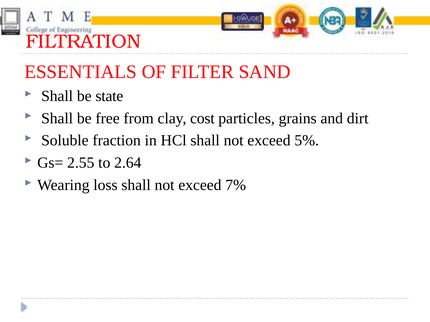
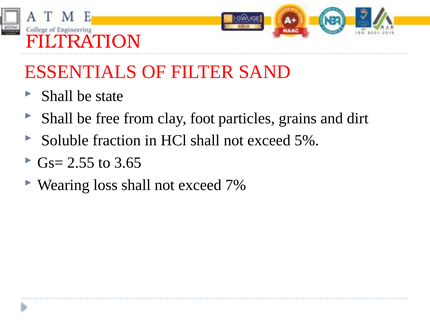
cost: cost -> foot (202, 118)
2.64: 2.64 -> 3.65 (128, 163)
